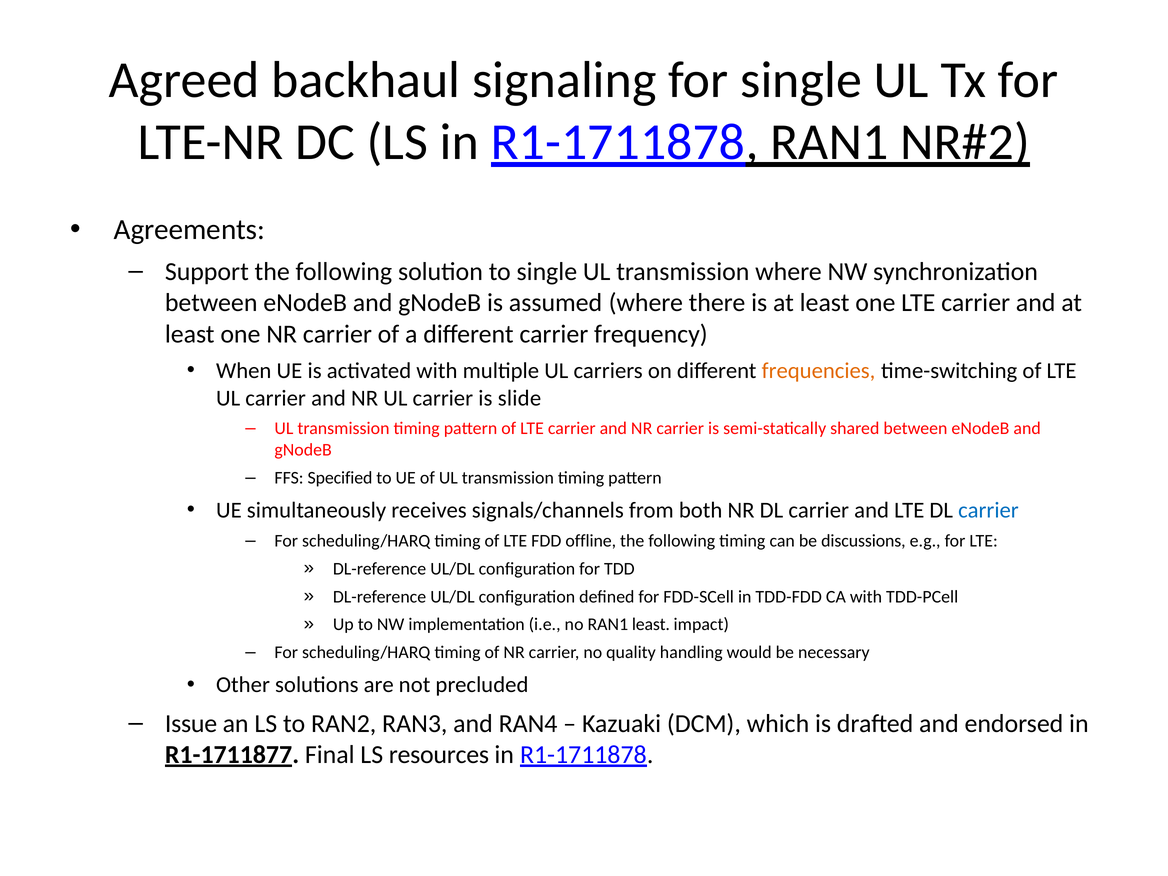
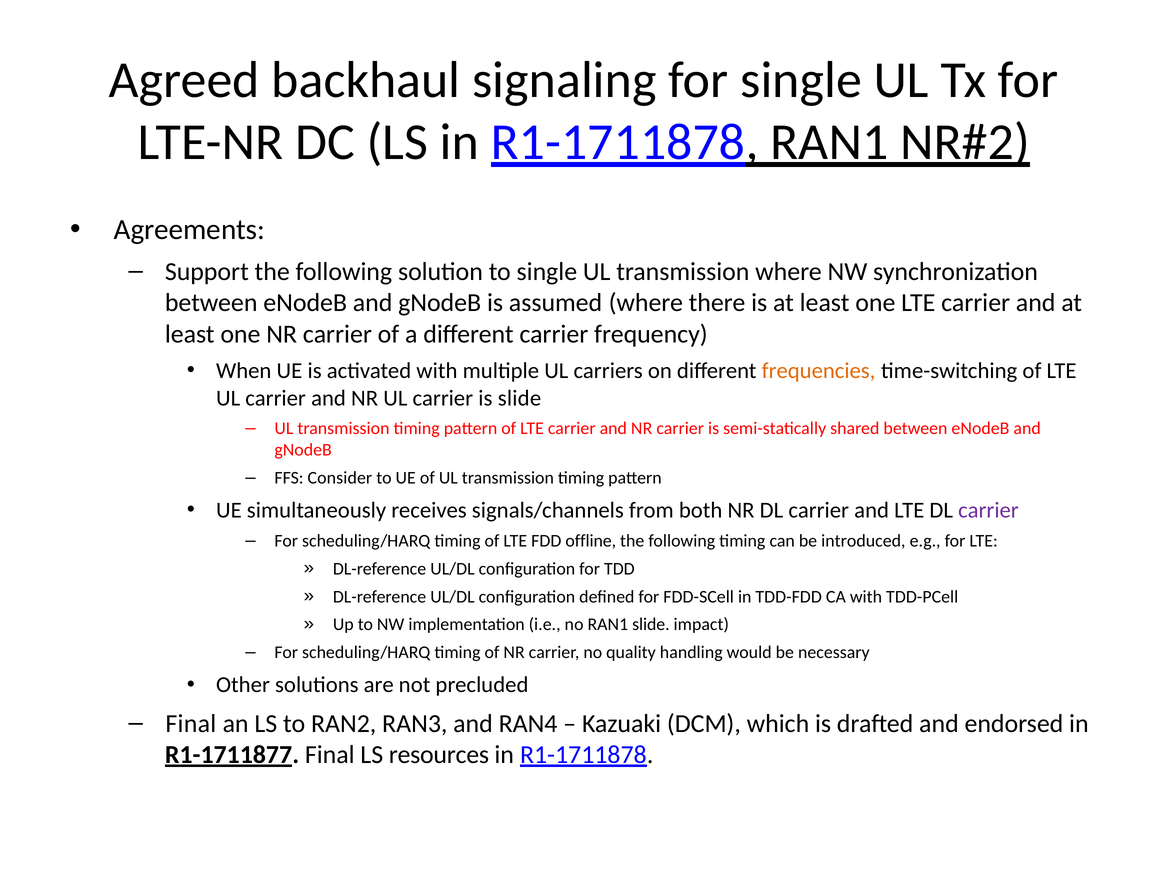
Specified: Specified -> Consider (340, 478)
carrier colour: blue -> purple (988, 510)
discussions: discussions -> introduced (863, 541)
RAN1 least: least -> slide (651, 625)
Issue: Issue -> Final (191, 723)
